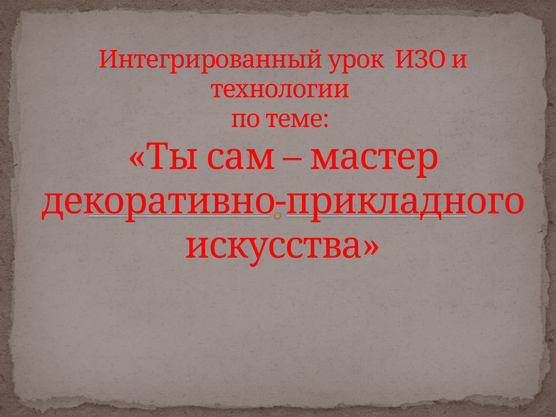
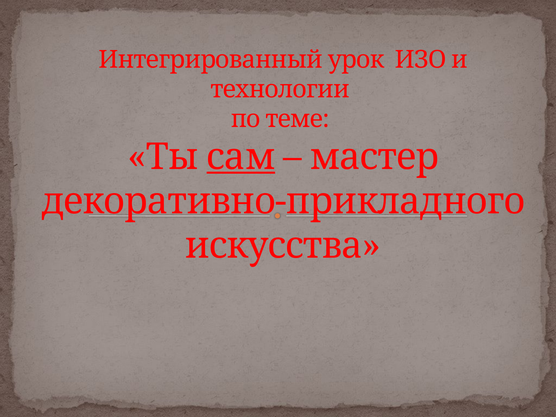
сам underline: none -> present (241, 157)
